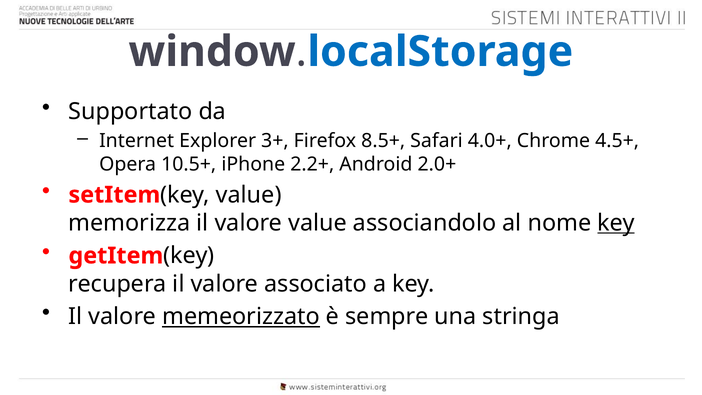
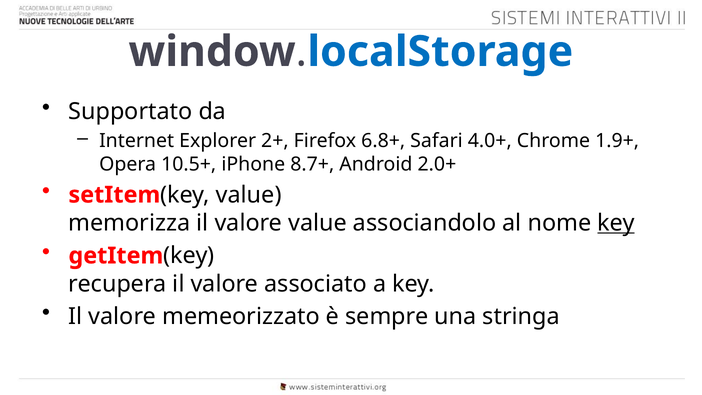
3+: 3+ -> 2+ (275, 141)
8.5+: 8.5+ -> 6.8+ (383, 141)
4.5+: 4.5+ -> 1.9+ (617, 141)
2.2+: 2.2+ -> 8.7+ (312, 164)
memeorizzato underline: present -> none (241, 316)
